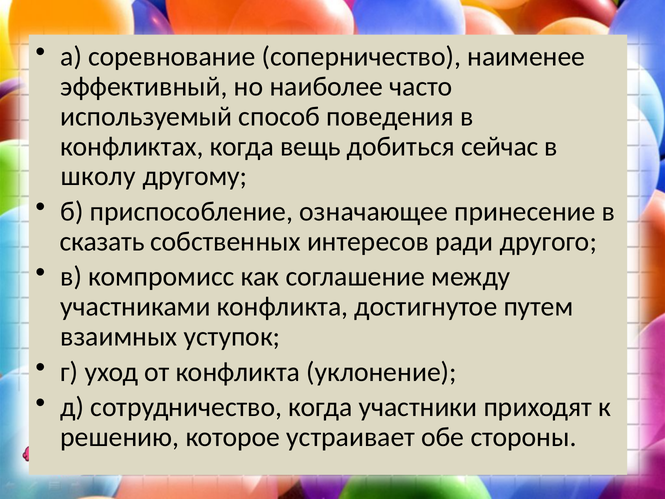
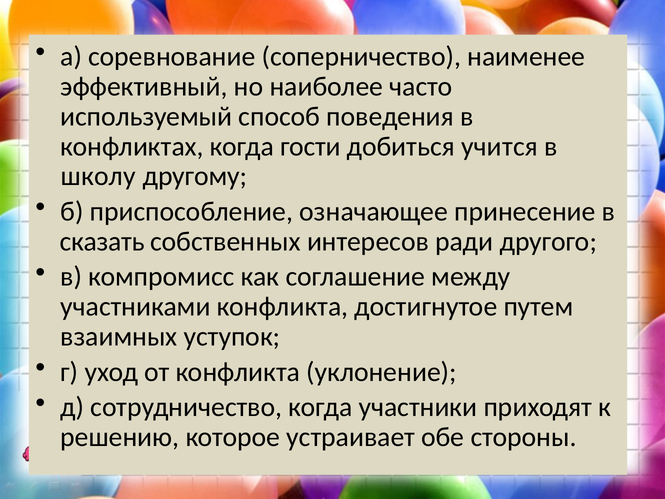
вещь: вещь -> гости (310, 146)
сейчас: сейчас -> учится (500, 146)
